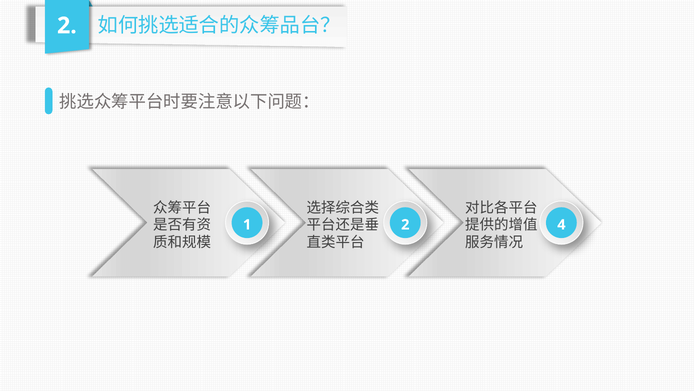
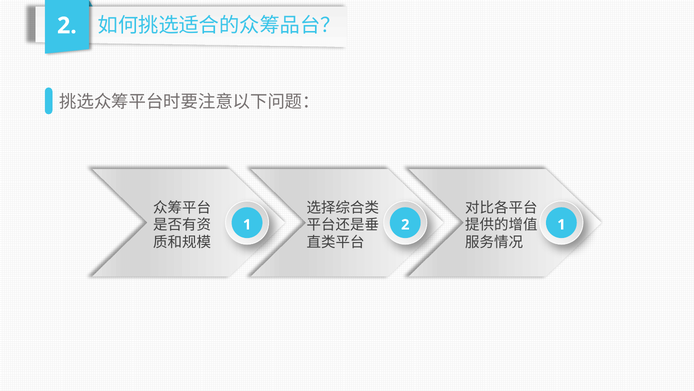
2 4: 4 -> 1 (561, 224)
